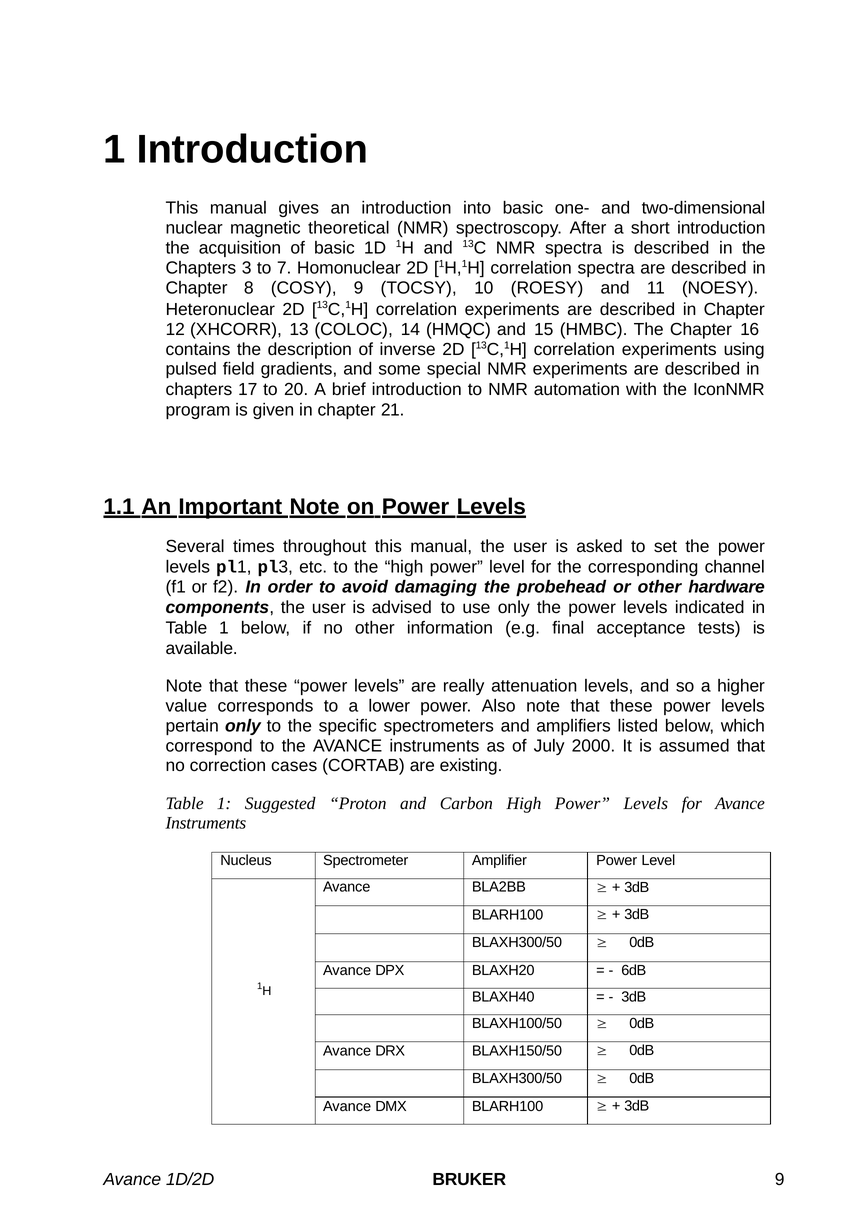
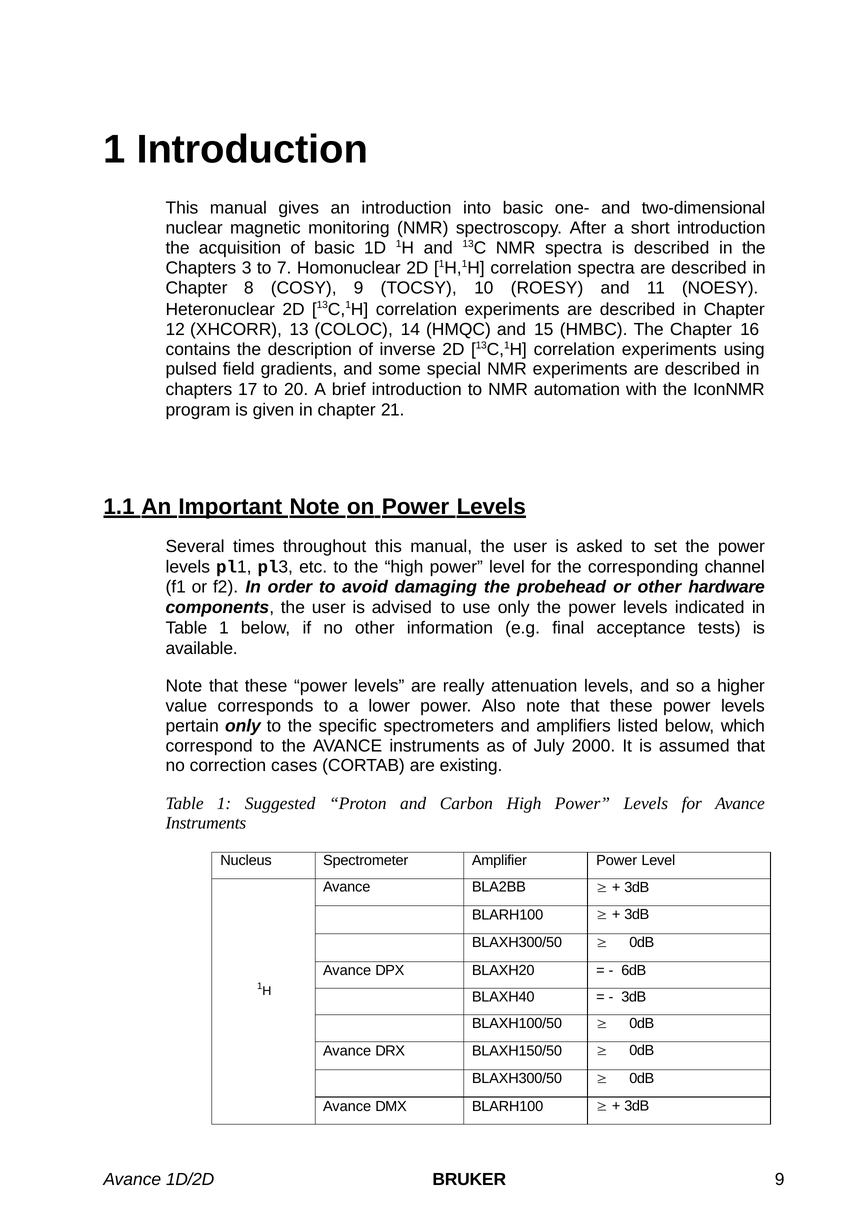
theoretical: theoretical -> monitoring (349, 228)
